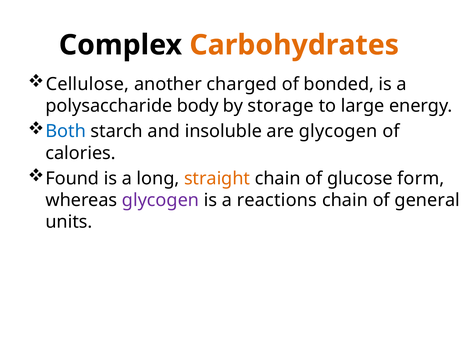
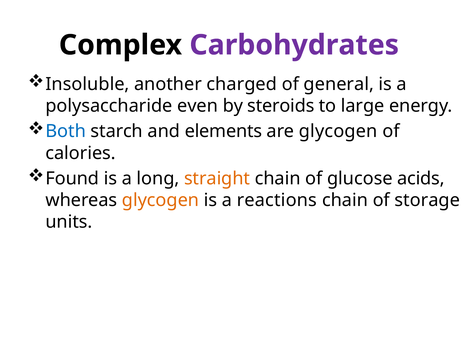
Carbohydrates colour: orange -> purple (294, 45)
Cellulose: Cellulose -> Insoluble (87, 84)
bonded: bonded -> general (339, 84)
body: body -> even (198, 106)
storage: storage -> steroids (281, 106)
insoluble: insoluble -> elements (223, 132)
form: form -> acids (421, 179)
glycogen colour: purple -> orange (160, 200)
general: general -> storage (427, 200)
